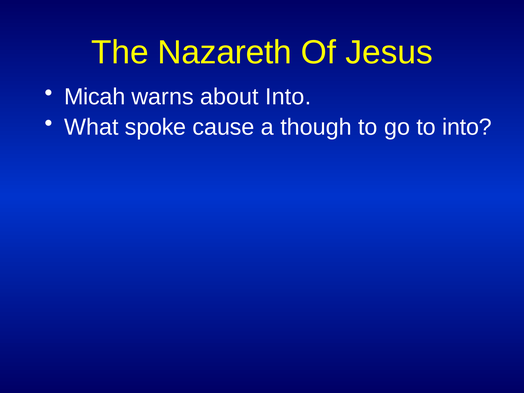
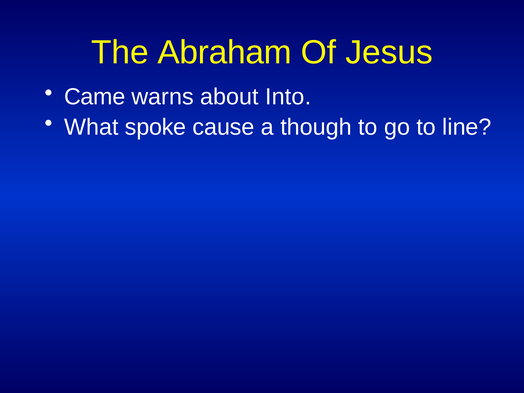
Nazareth: Nazareth -> Abraham (225, 53)
Micah: Micah -> Came (95, 97)
to into: into -> line (467, 127)
